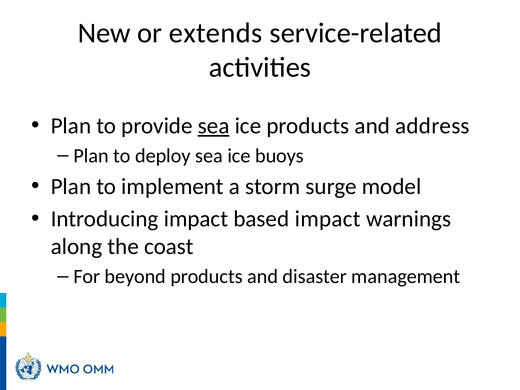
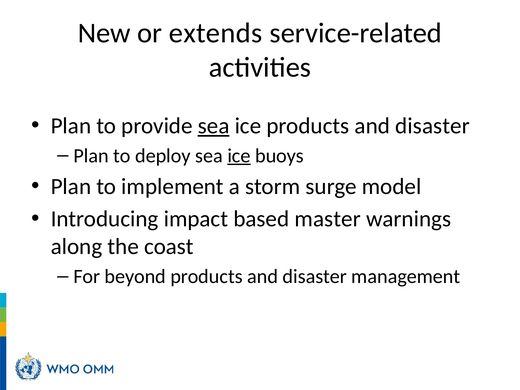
ice products and address: address -> disaster (433, 126)
ice underline: none -> present (239, 156)
based impact: impact -> master (328, 219)
